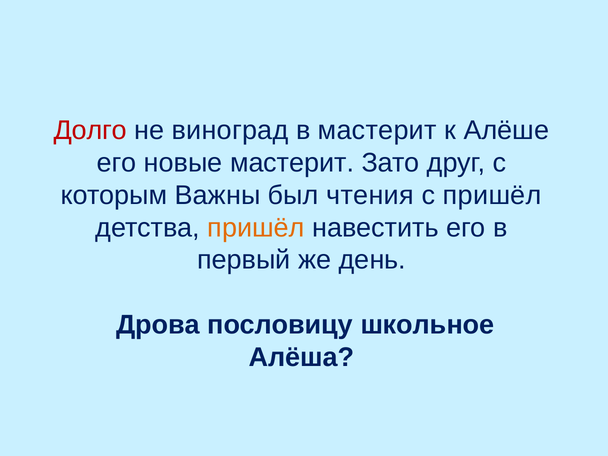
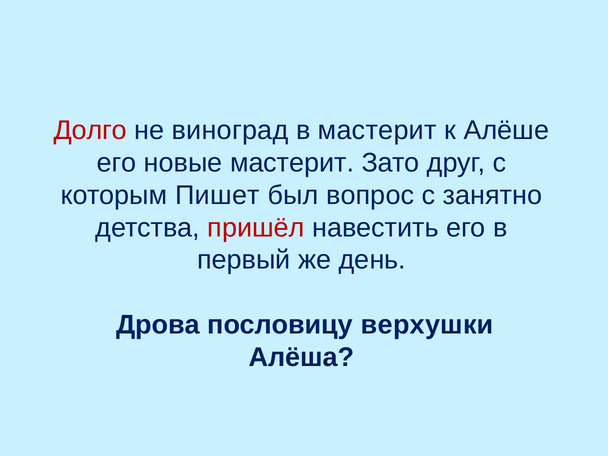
Важны: Важны -> Пишет (218, 195)
чтения: чтения -> вопрос (370, 195)
с пришёл: пришёл -> занятно (492, 195)
пришёл colour: orange -> red (256, 228)
школьное: школьное -> верхушки (427, 325)
